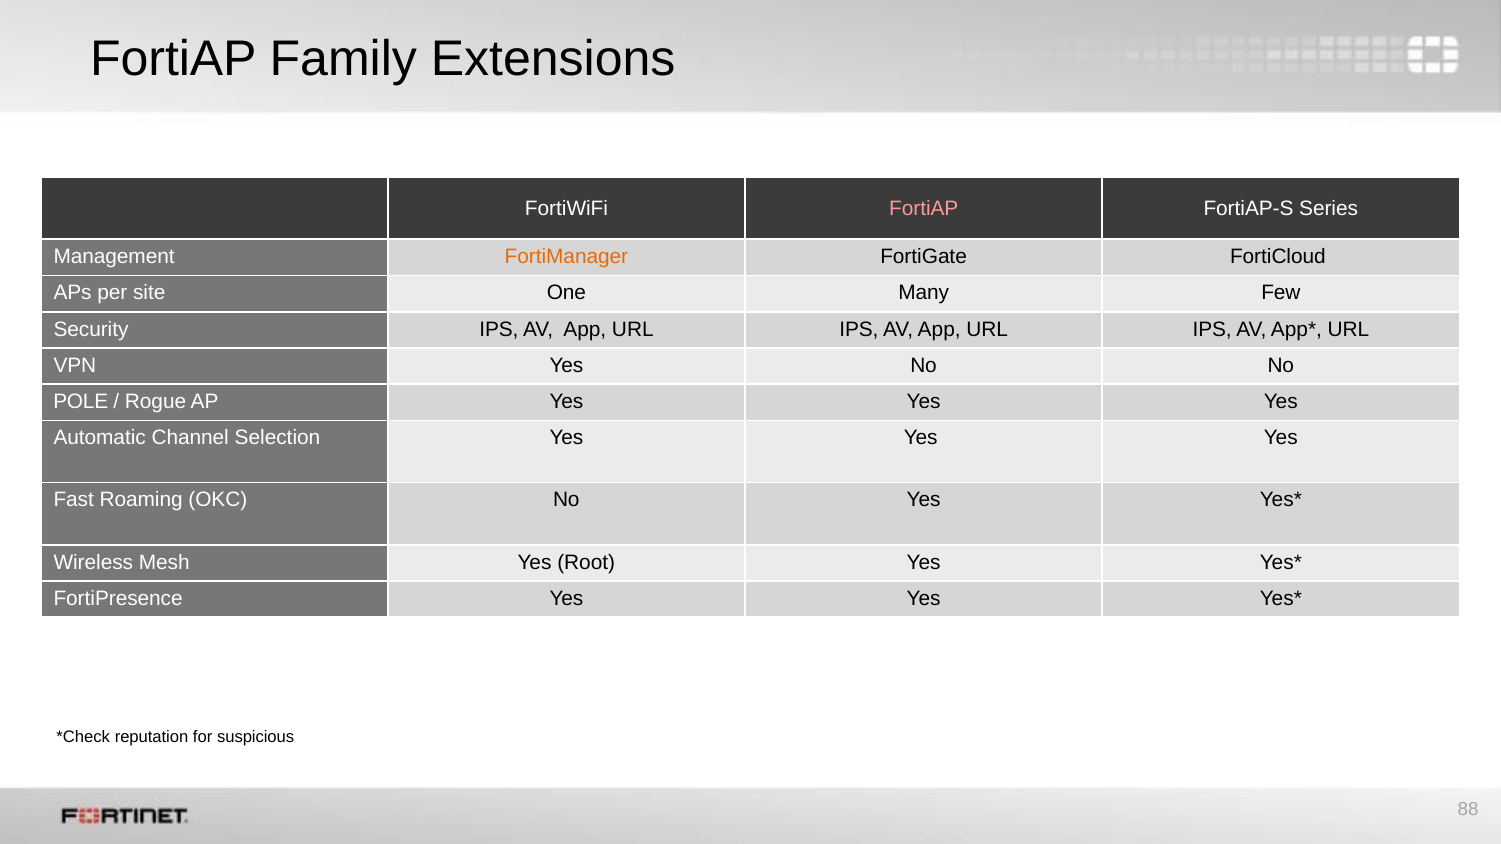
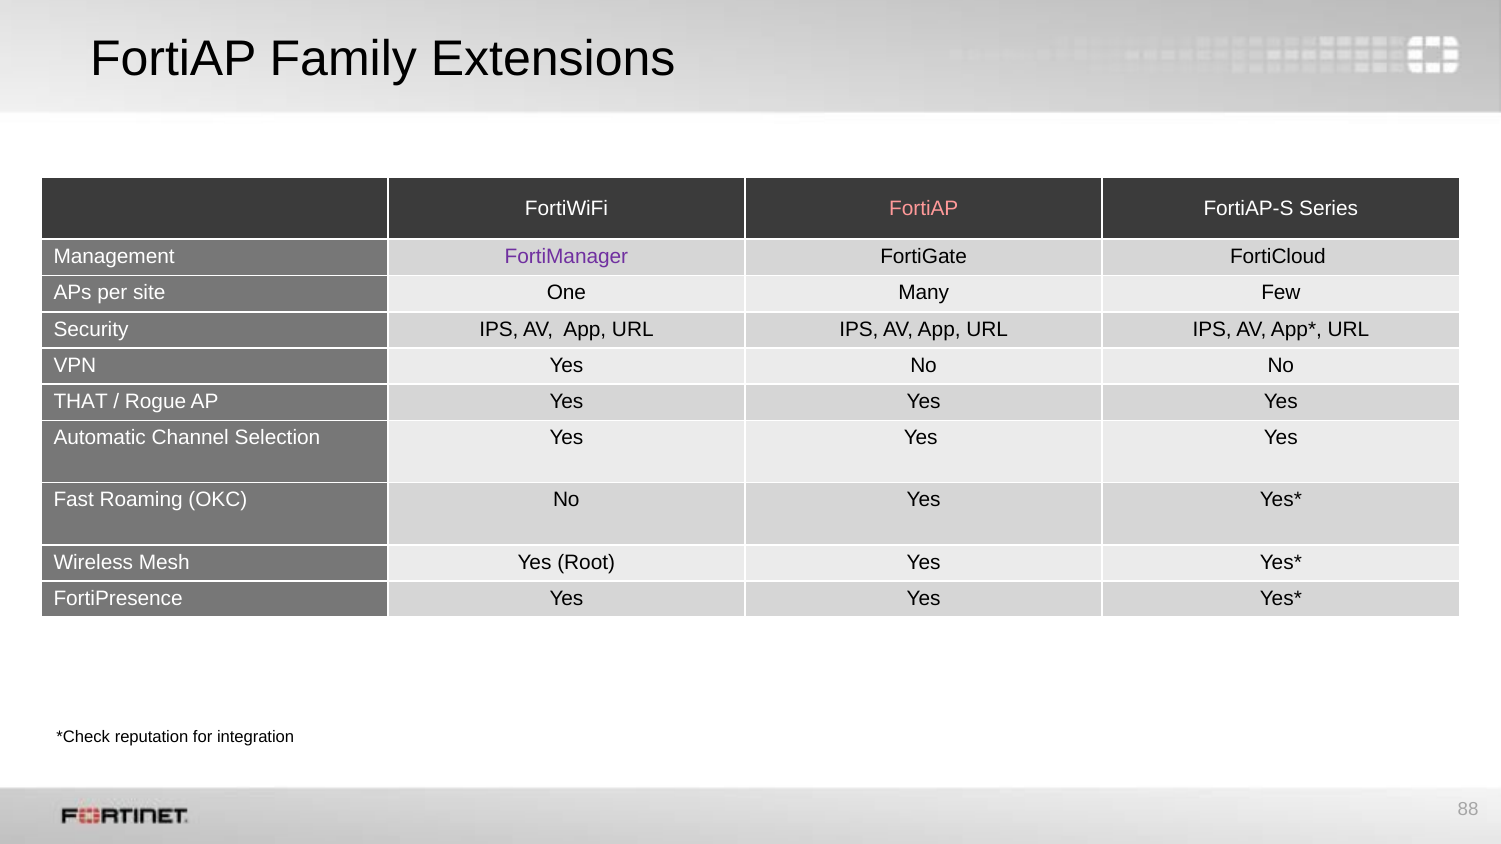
FortiManager colour: orange -> purple (566, 257)
POLE: POLE -> THAT (81, 402)
suspicious: suspicious -> integration (256, 738)
